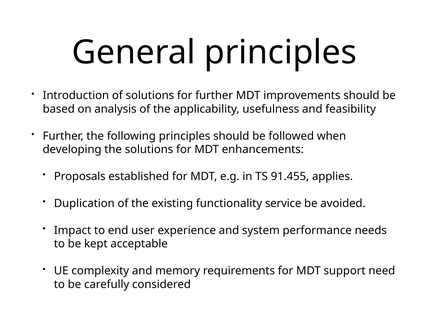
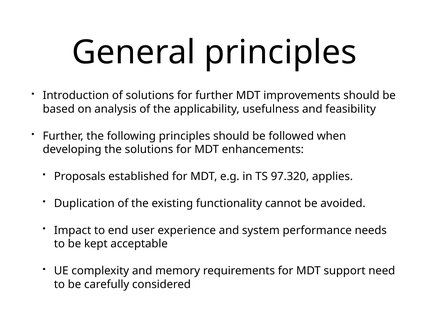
91.455: 91.455 -> 97.320 (290, 177)
service: service -> cannot (283, 204)
